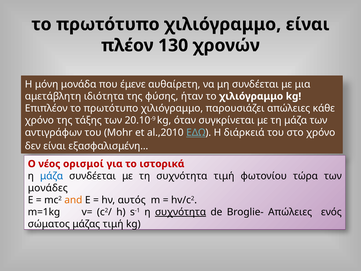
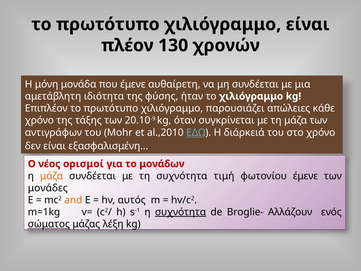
ιστορικά: ιστορικά -> μονάδων (162, 164)
μάζα colour: blue -> orange (52, 176)
φωτονίου τώρα: τώρα -> έμενε (305, 176)
Broglie- Απώλειες: Απώλειες -> Αλλάζουν (290, 212)
σώματος underline: none -> present (49, 224)
μάζας τιμή: τιμή -> λέξη (113, 224)
